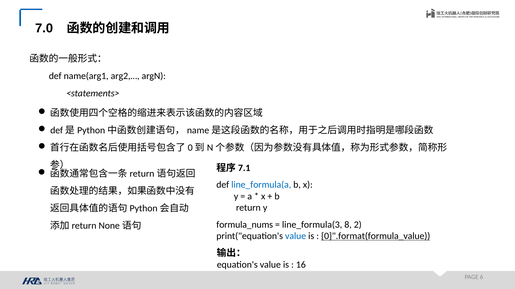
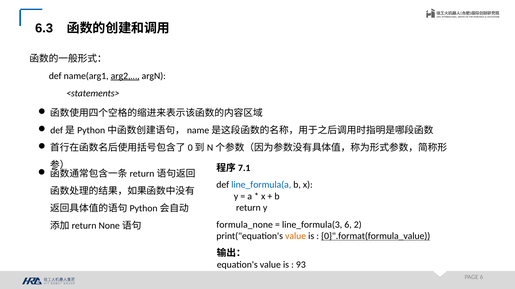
7.0: 7.0 -> 6.3 (44, 28)
arg2,… underline: none -> present (125, 76)
formula_nums: formula_nums -> formula_none (245, 225)
line_formula(3 8: 8 -> 6 (348, 225)
value colour: blue -> orange (296, 237)
16: 16 -> 93 (301, 265)
